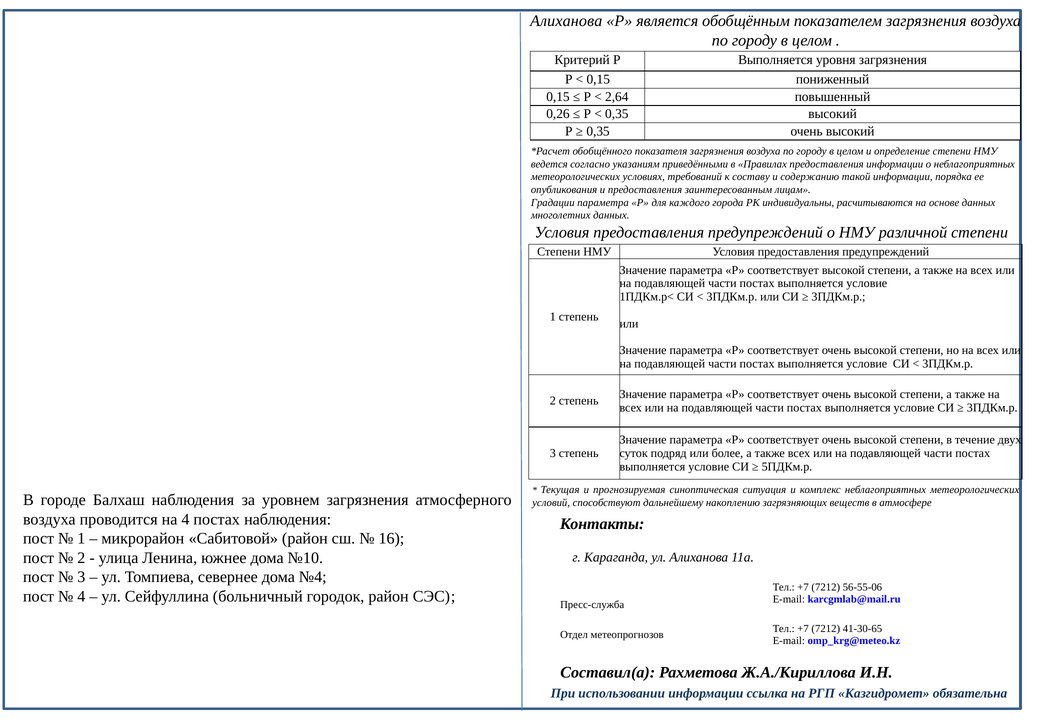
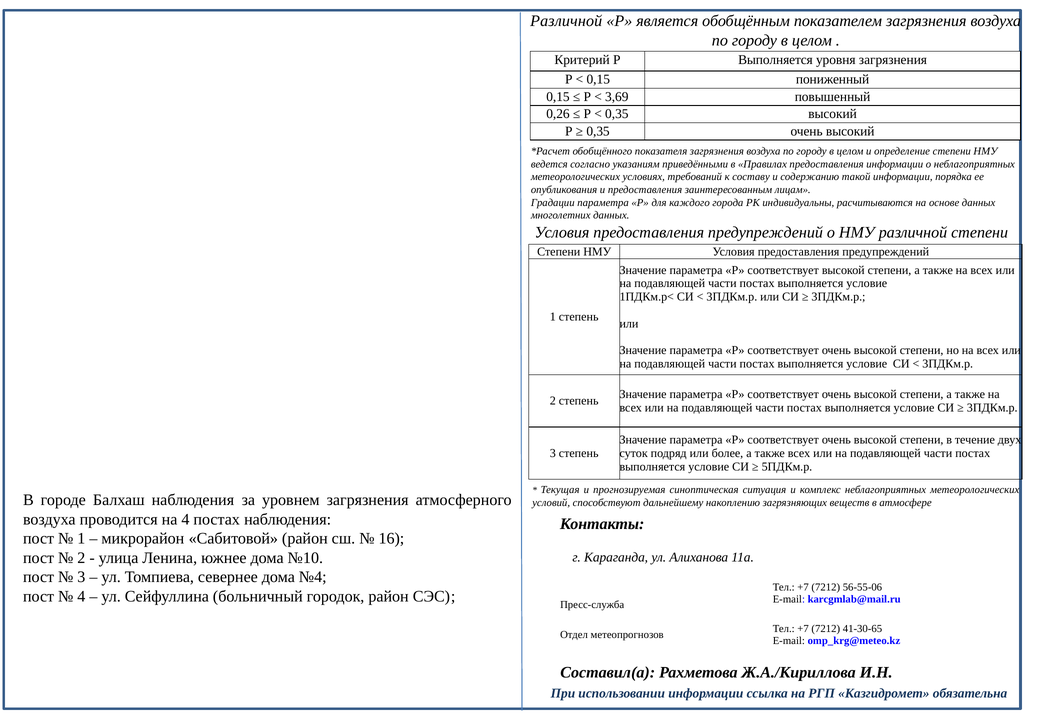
Алиханова: Алиханова -> Различной (566, 21)
2,64: 2,64 -> 3,69 (617, 97)
